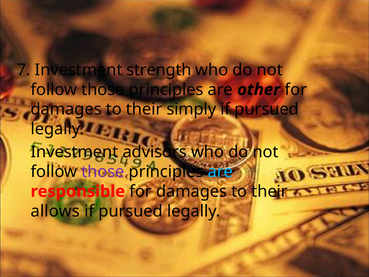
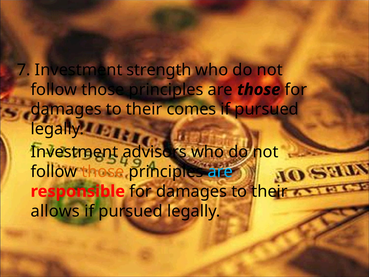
are other: other -> those (259, 90)
simply: simply -> comes (191, 109)
those colour: purple -> orange (103, 172)
